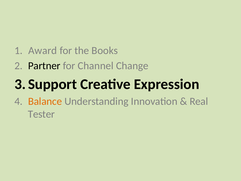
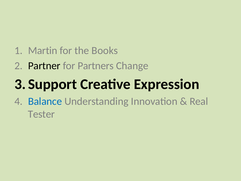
Award: Award -> Martin (43, 51)
Channel: Channel -> Partners (96, 66)
Balance colour: orange -> blue (45, 101)
